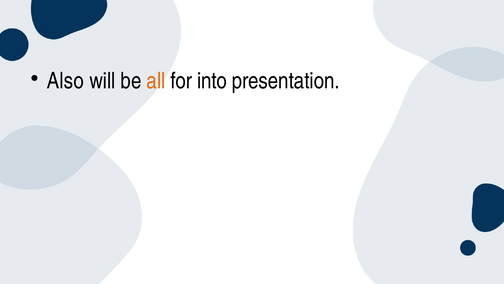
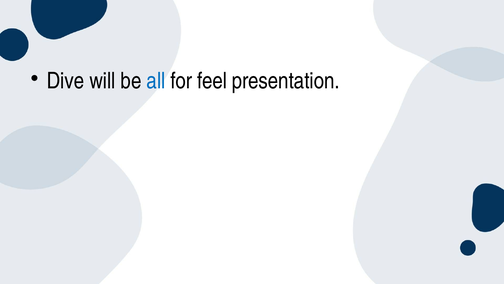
Also: Also -> Dive (66, 81)
all colour: orange -> blue (156, 81)
into: into -> feel (212, 81)
